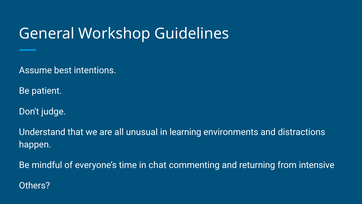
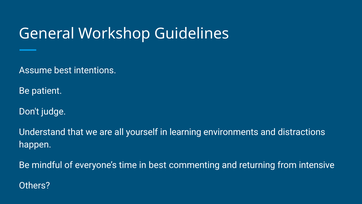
unusual: unusual -> yourself (142, 132)
in chat: chat -> best (158, 165)
